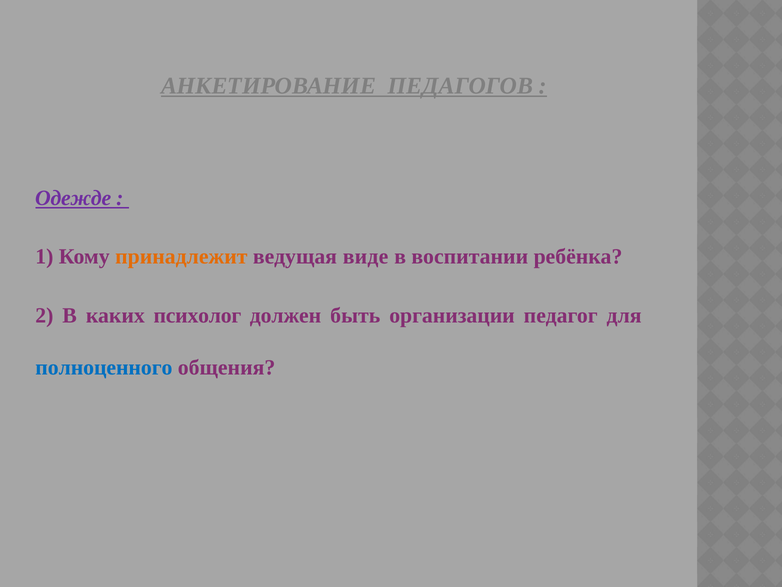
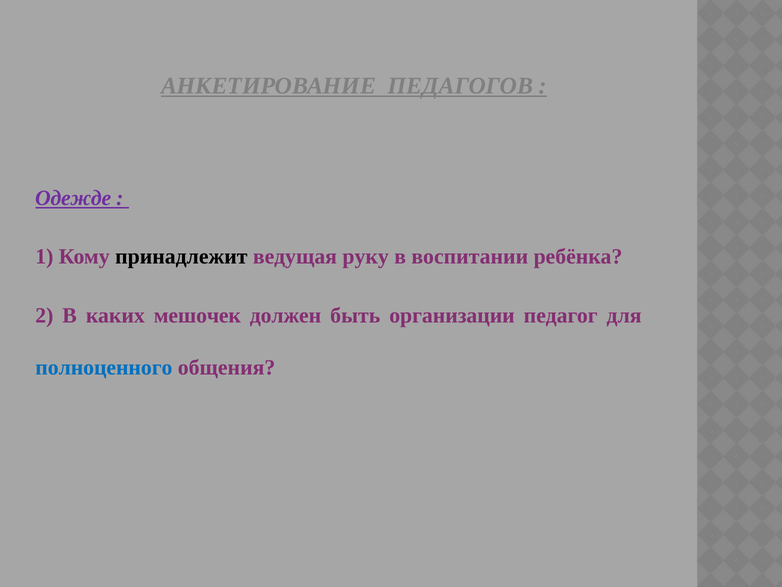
принадлежит colour: orange -> black (181, 257)
виде: виде -> руку (366, 257)
психолог: психолог -> мешочек (197, 315)
